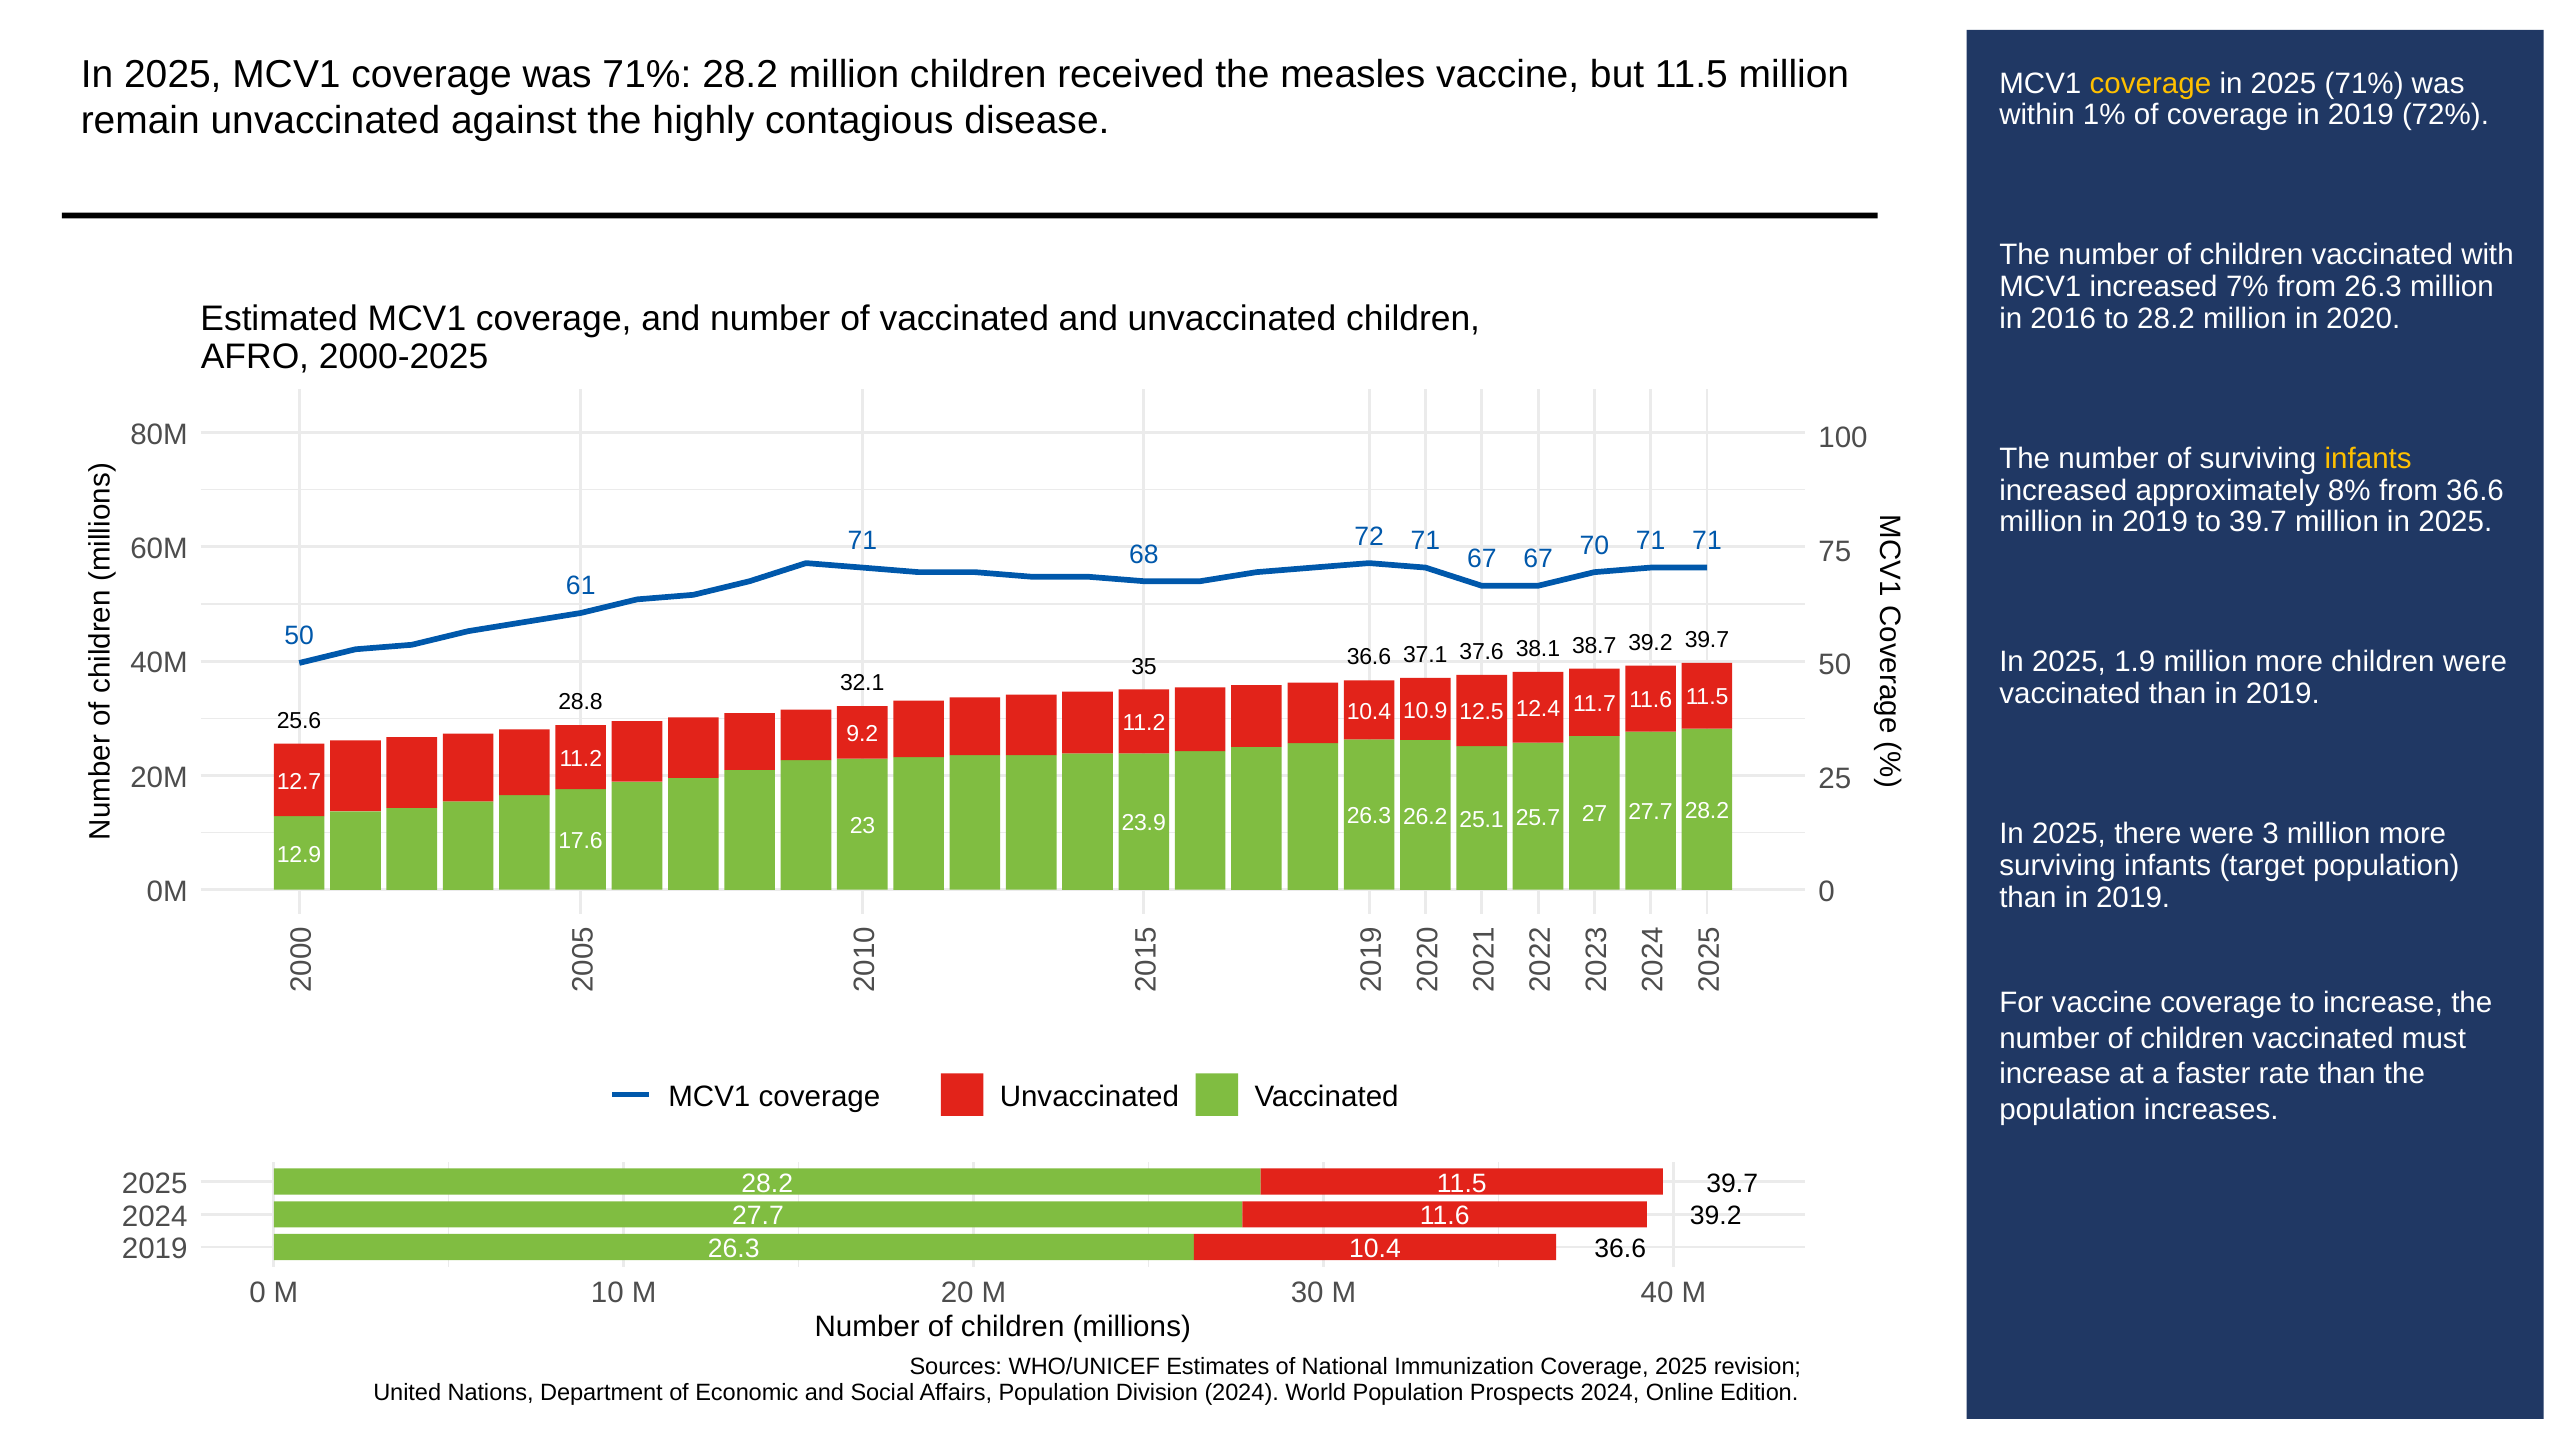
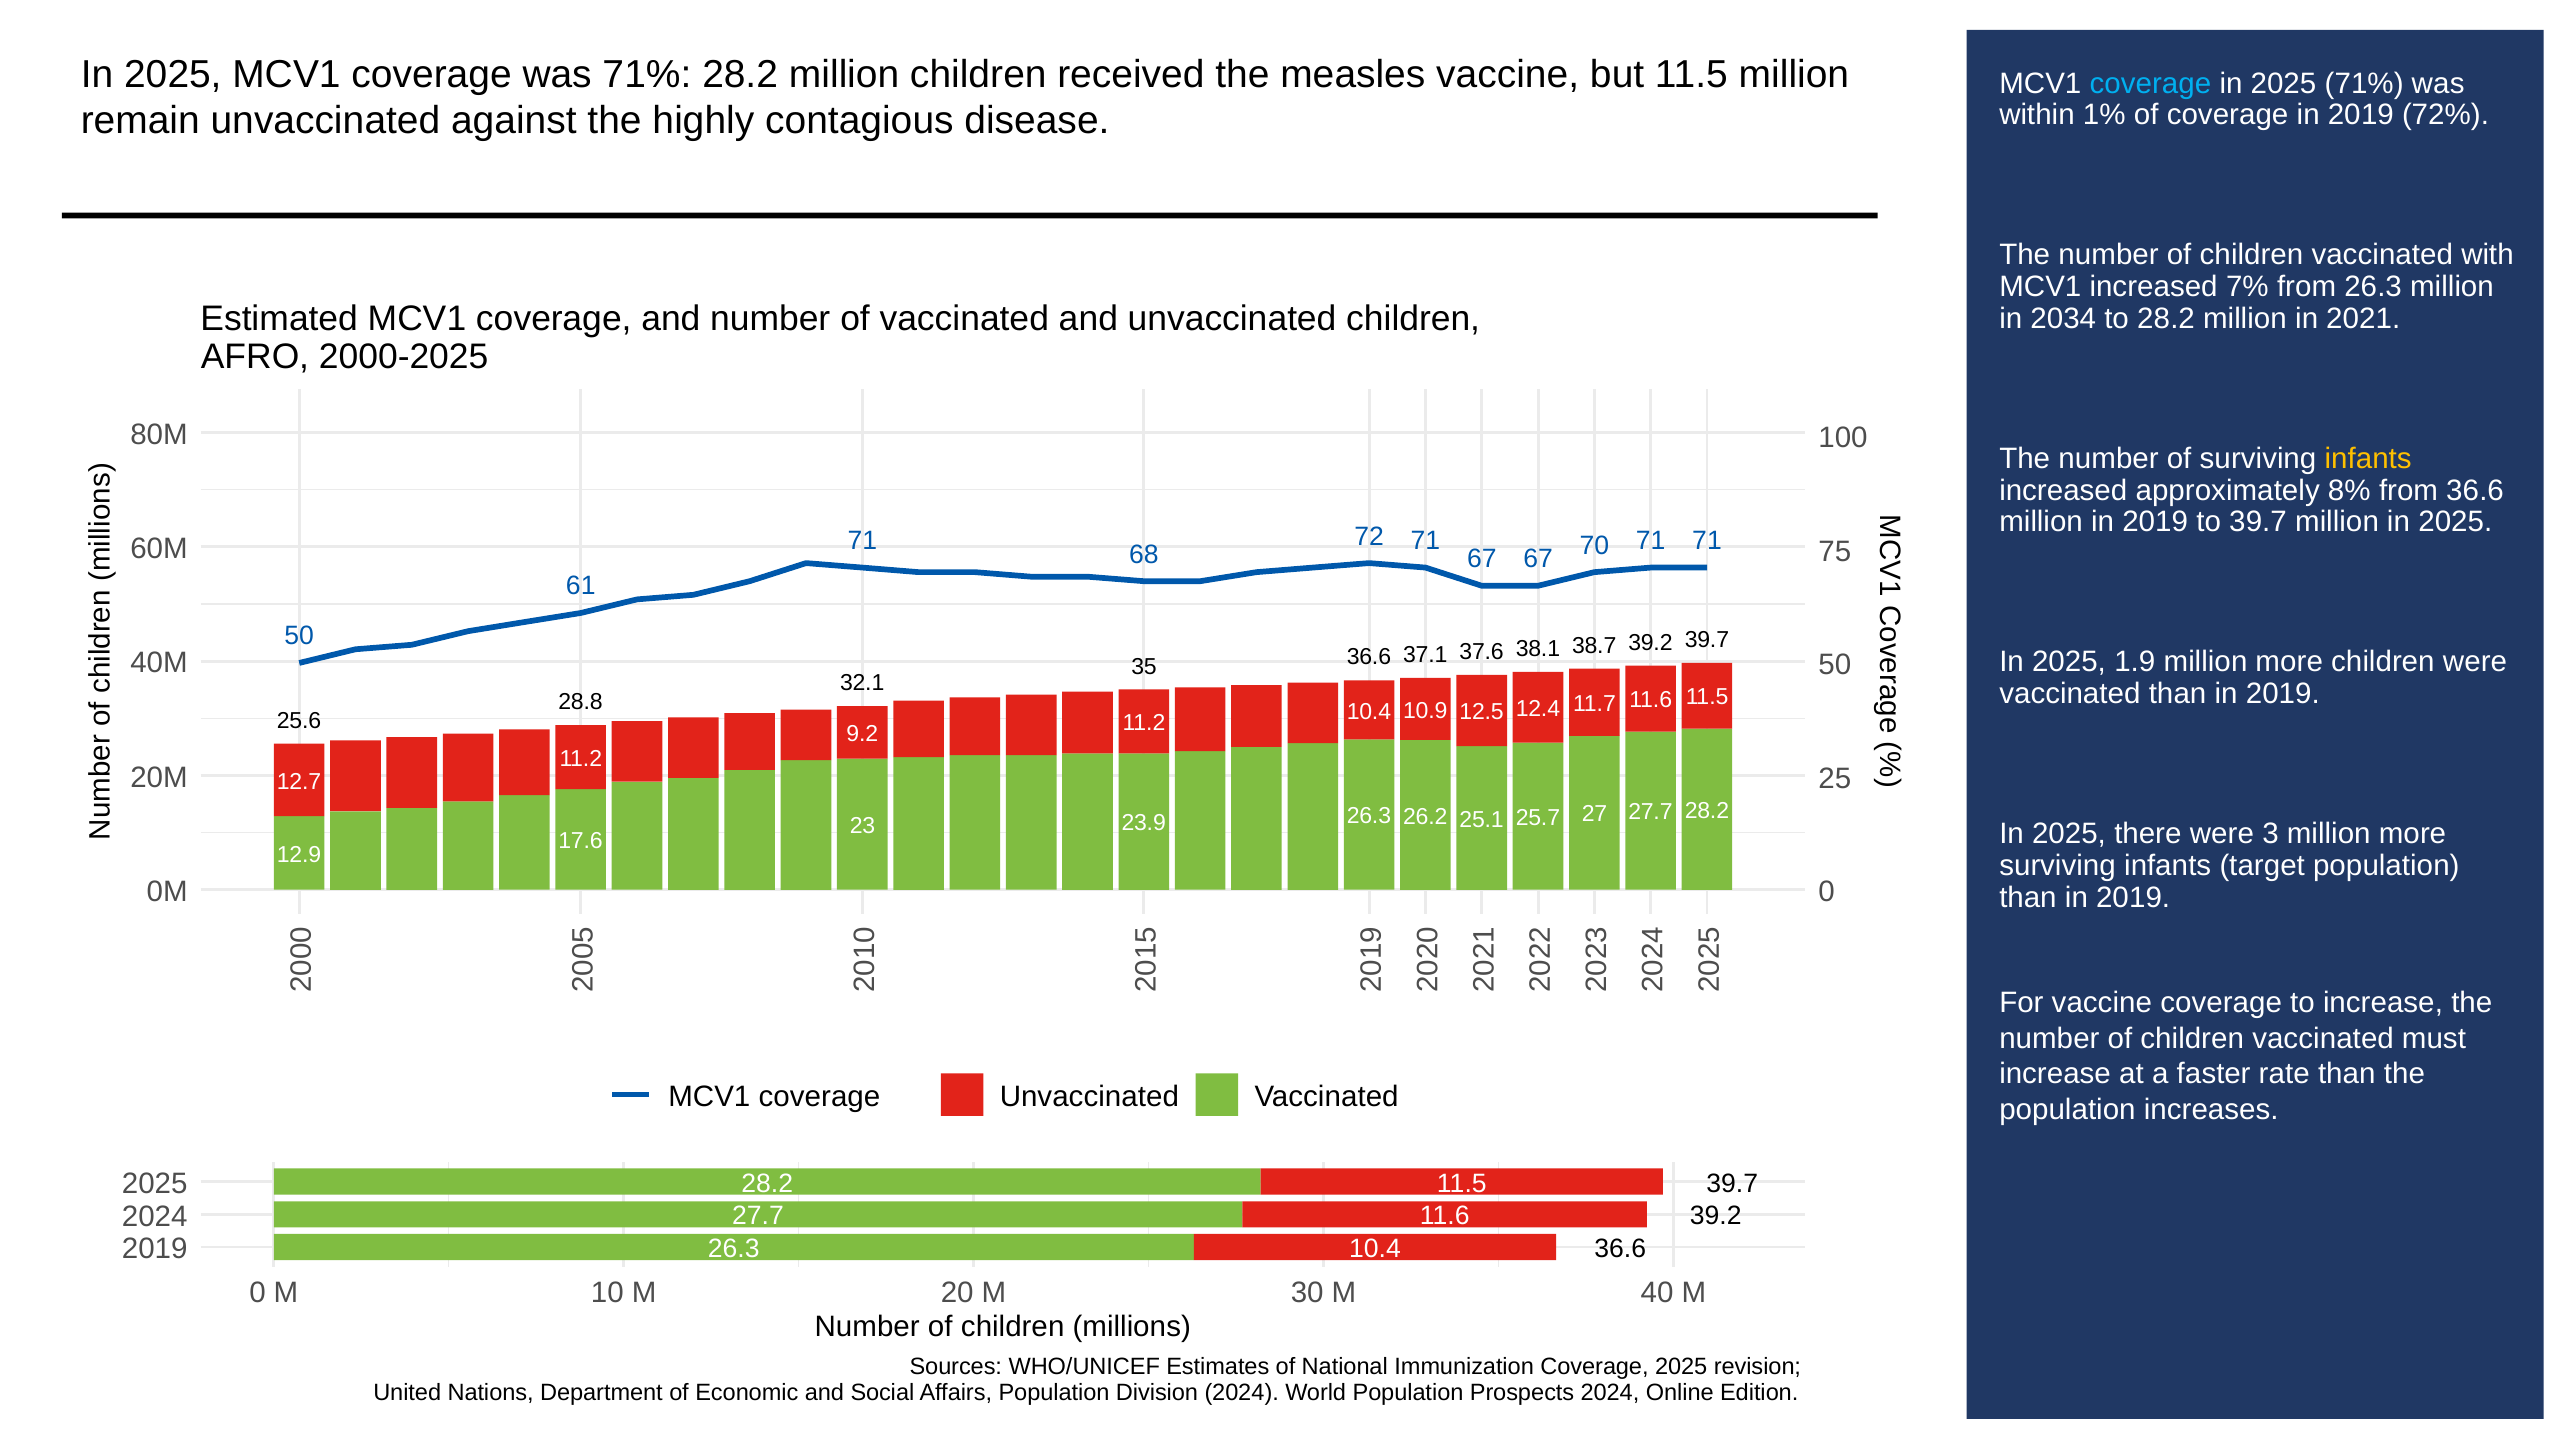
coverage colour: yellow -> light blue (2150, 83)
2016: 2016 -> 2034 (2063, 319)
2020: 2020 -> 2021 (2363, 319)
